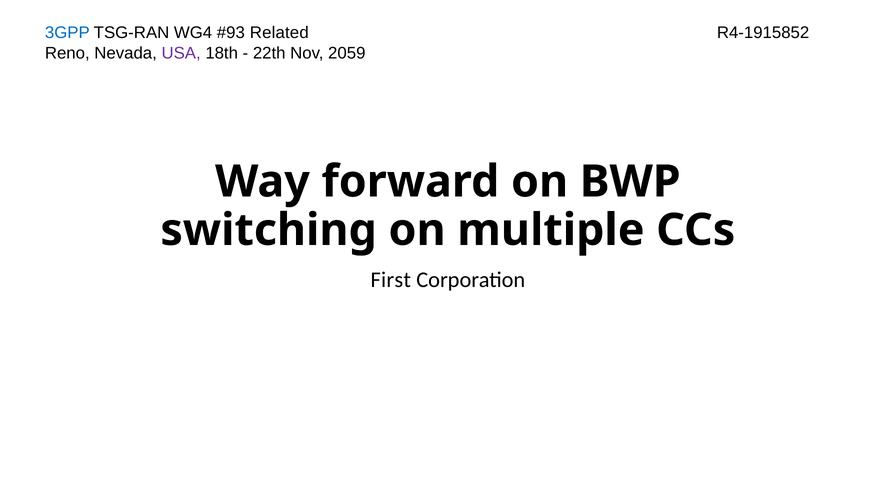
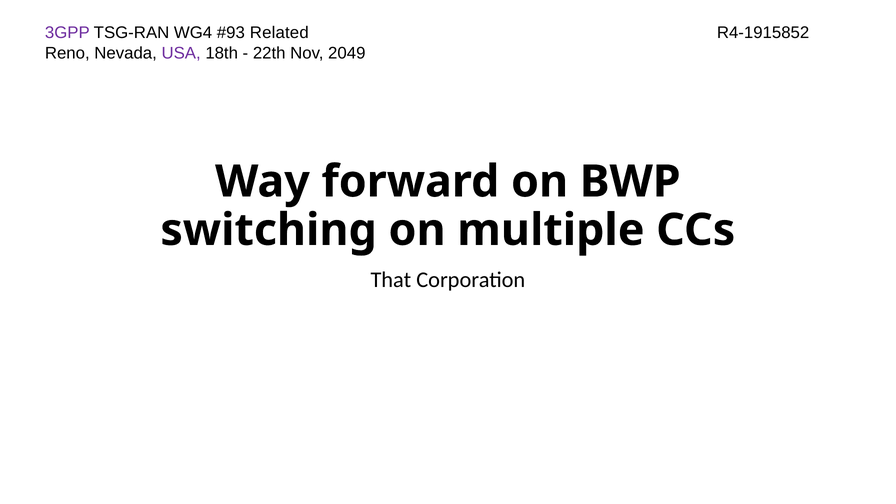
3GPP colour: blue -> purple (67, 33)
2059: 2059 -> 2049 (347, 53)
First: First -> That (391, 280)
